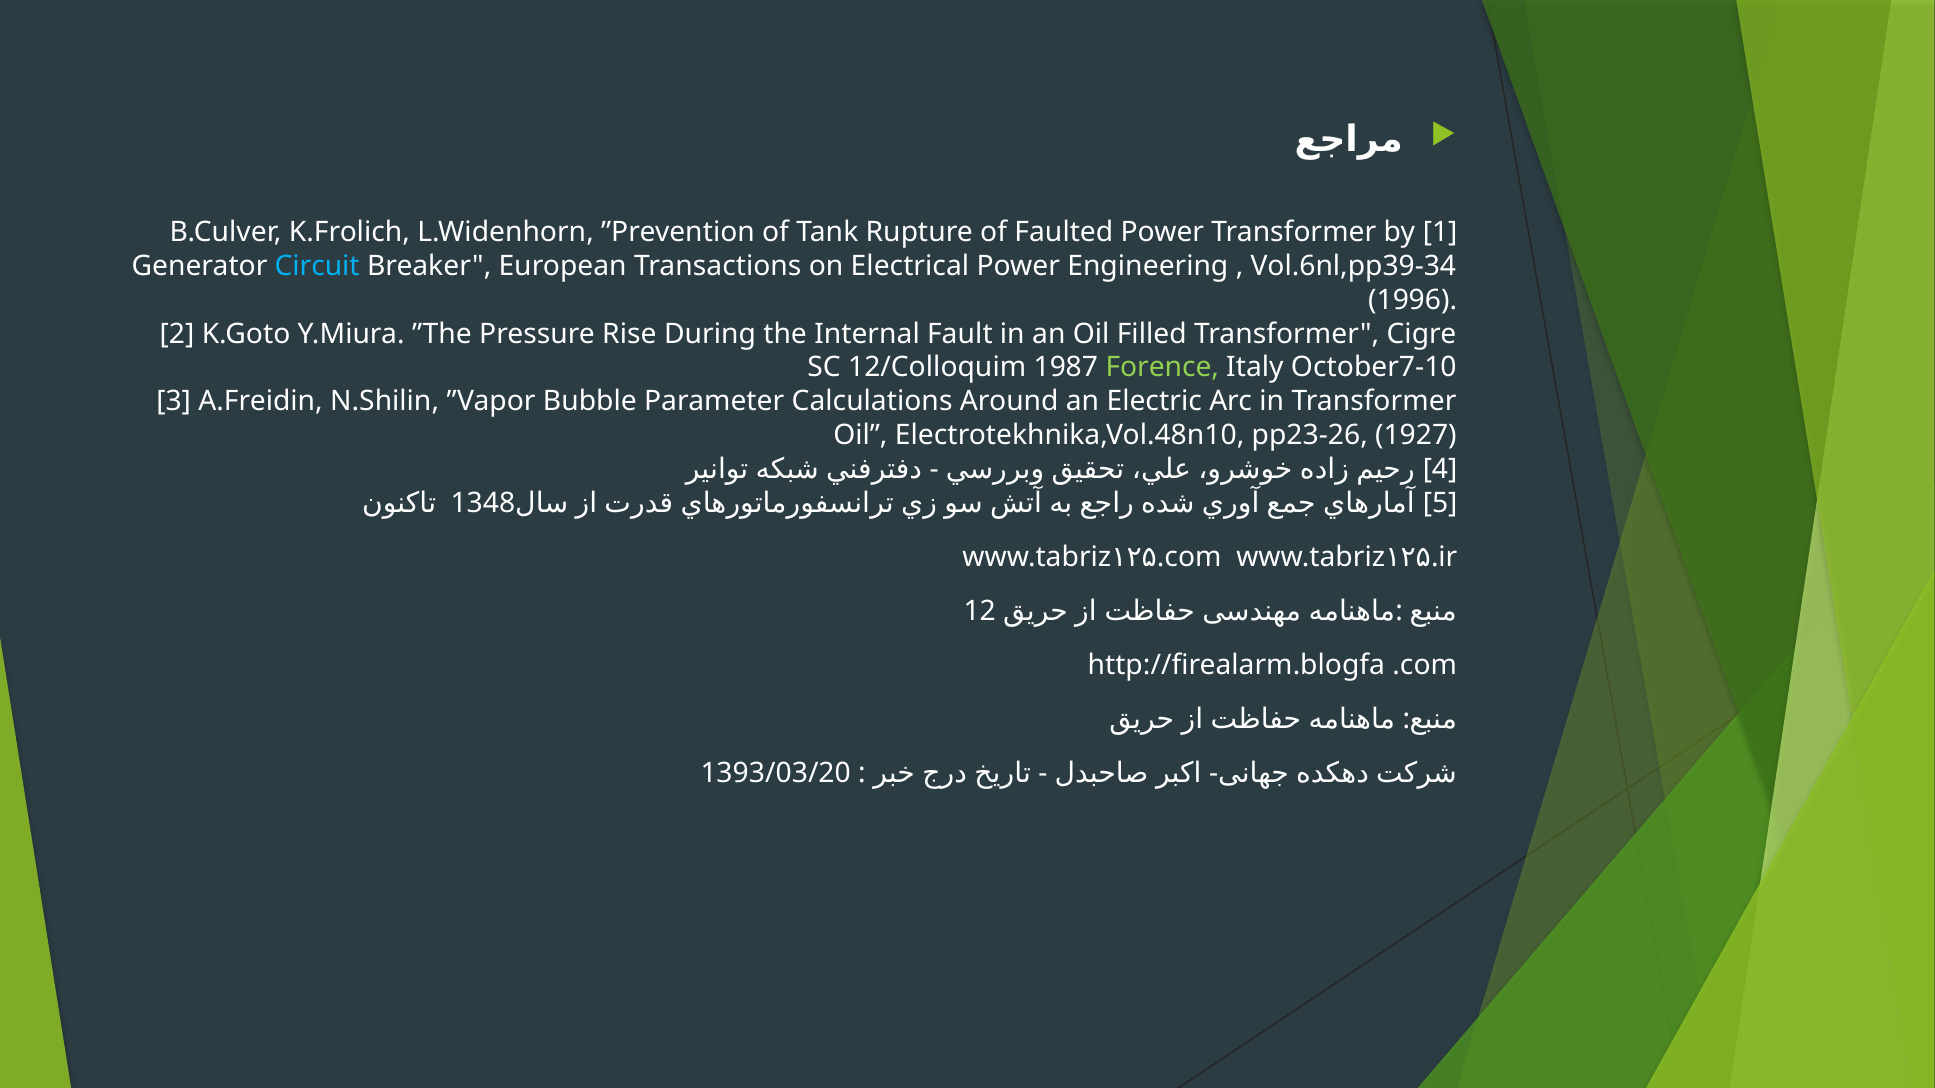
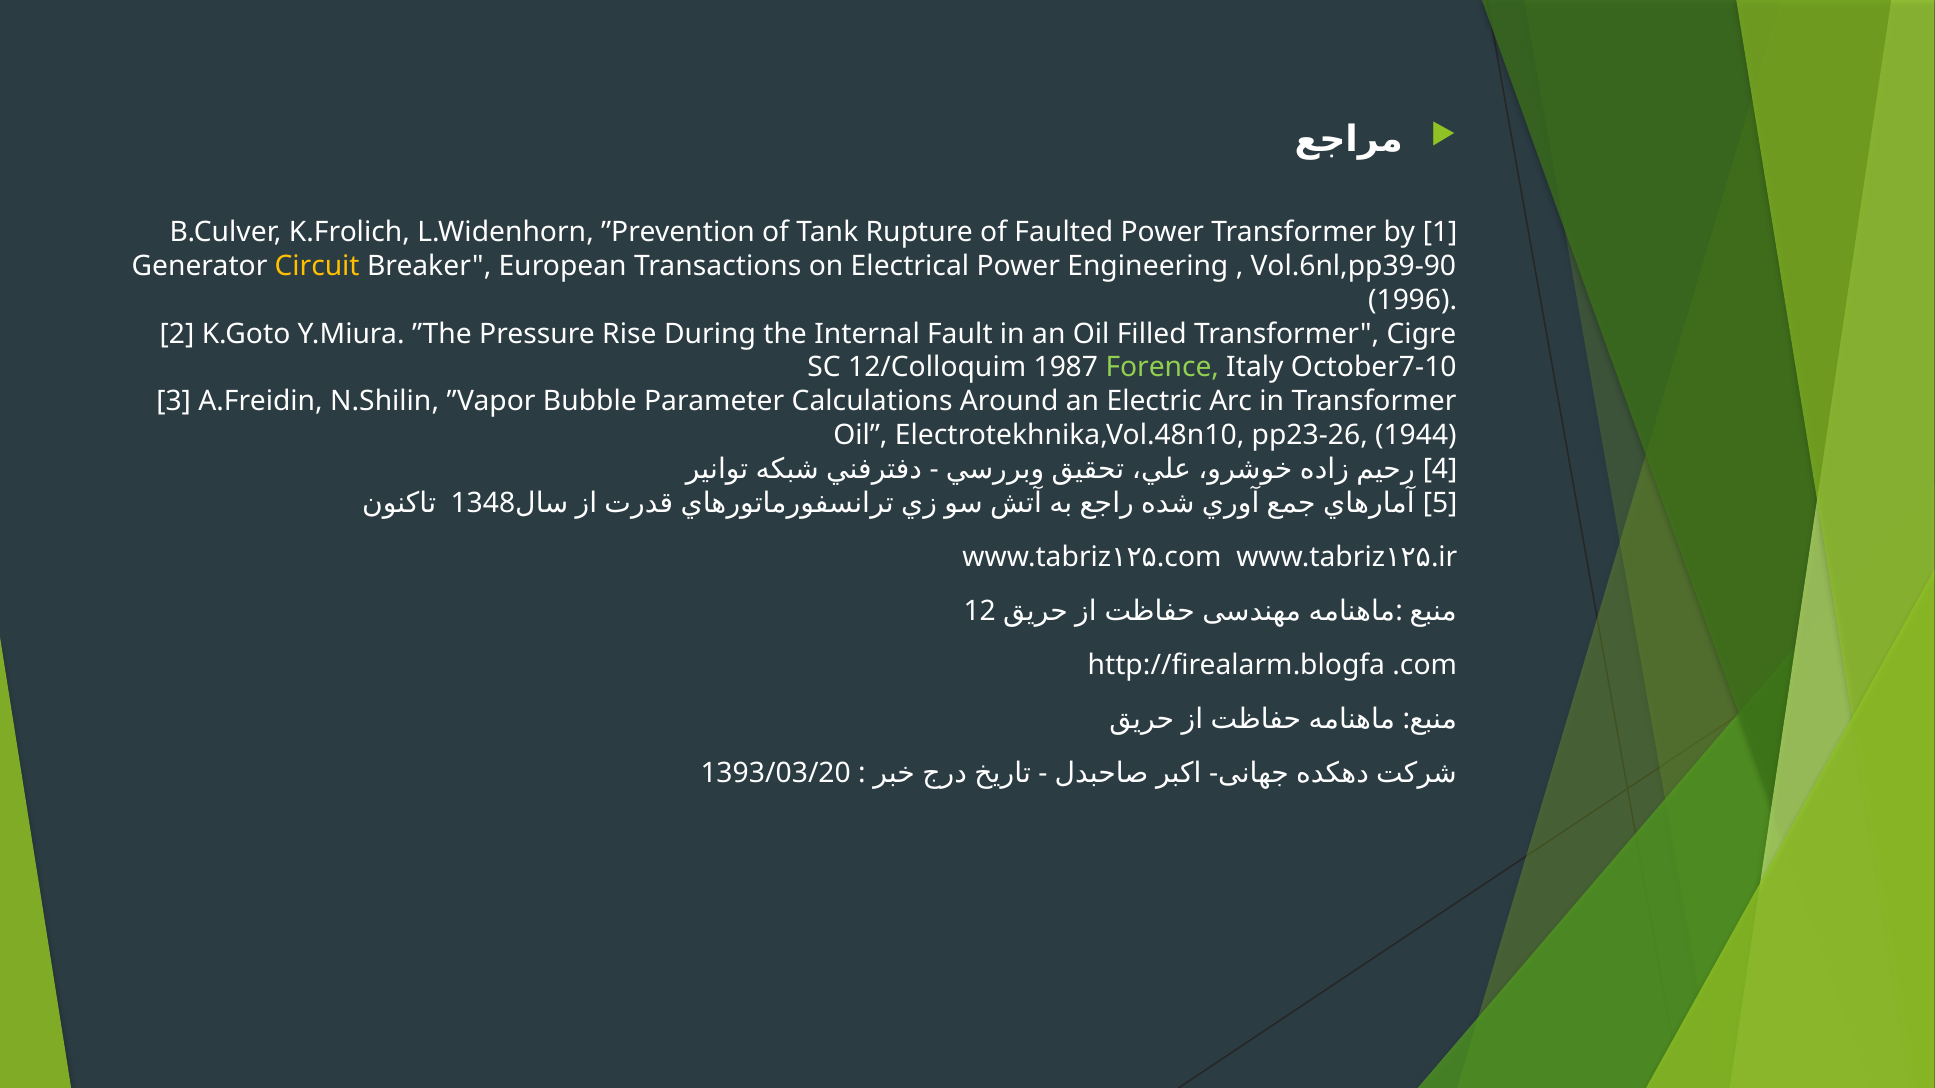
Circuit colour: light blue -> yellow (317, 266)
Vol.6nl,pp39-34: Vol.6nl,pp39-34 -> Vol.6nl,pp39-90 (1353, 266)
1927: 1927 -> 1944 (1416, 436)
